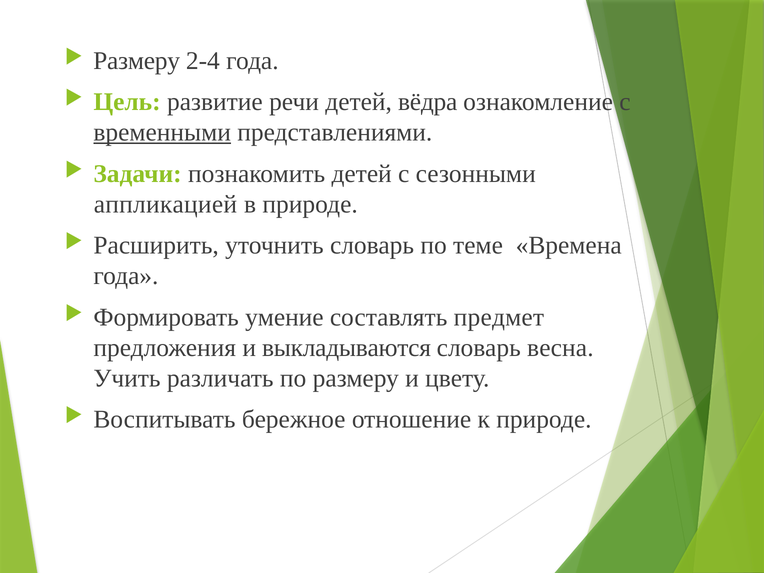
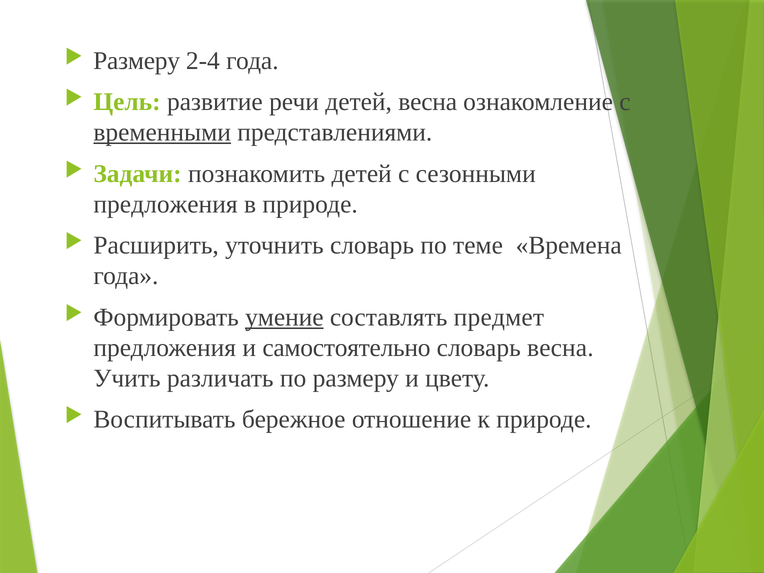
детей вёдра: вёдра -> весна (428, 102)
аппликацией: аппликацией -> предложения (166, 204)
умение underline: none -> present (284, 317)
выкладываются: выкладываются -> самостоятельно (347, 348)
